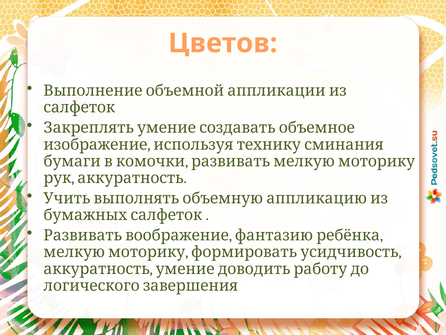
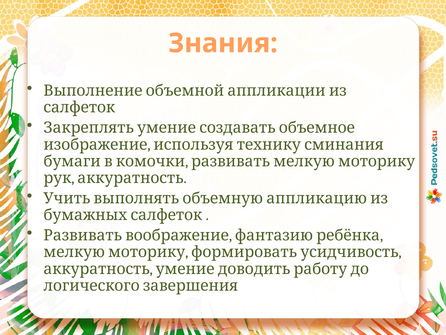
Цветов: Цветов -> Знания (223, 43)
